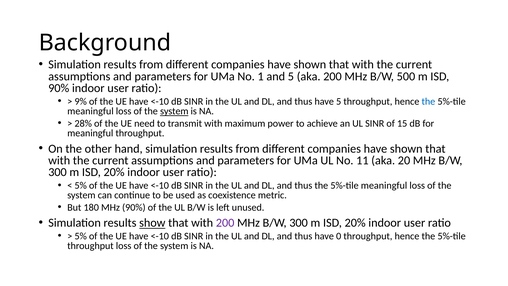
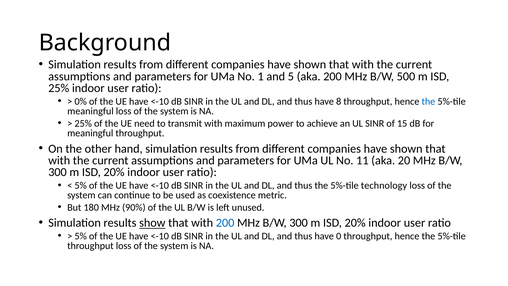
90%: 90% -> 25% (59, 88)
9%: 9% -> 0% (81, 101)
have 5: 5 -> 8 (339, 101)
system underline: present -> none (174, 111)
28%: 28% -> 25% (83, 123)
thus the 5%-tile meaningful: meaningful -> technology (384, 185)
200 colour: purple -> blue (225, 223)
